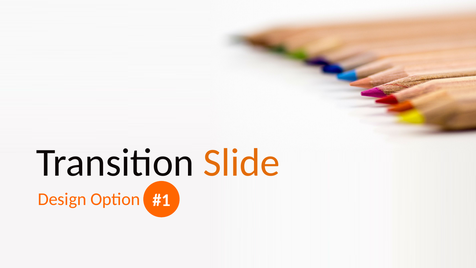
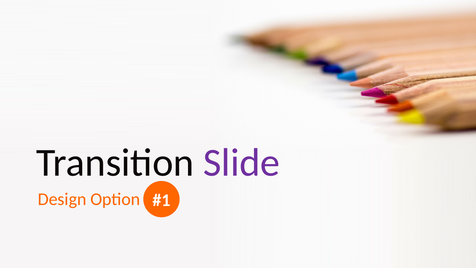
Slide colour: orange -> purple (242, 162)
